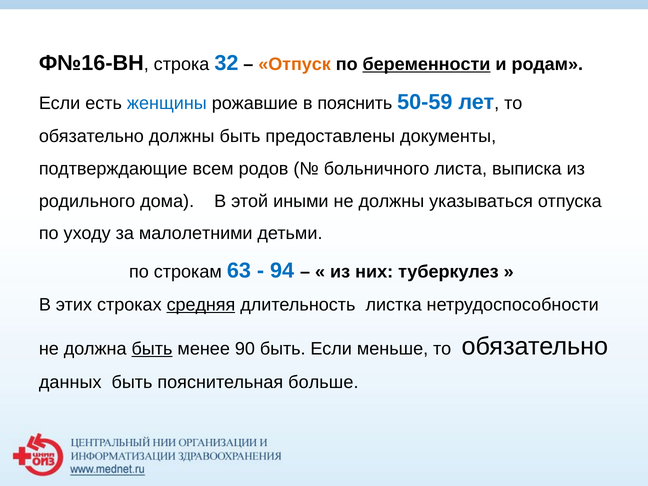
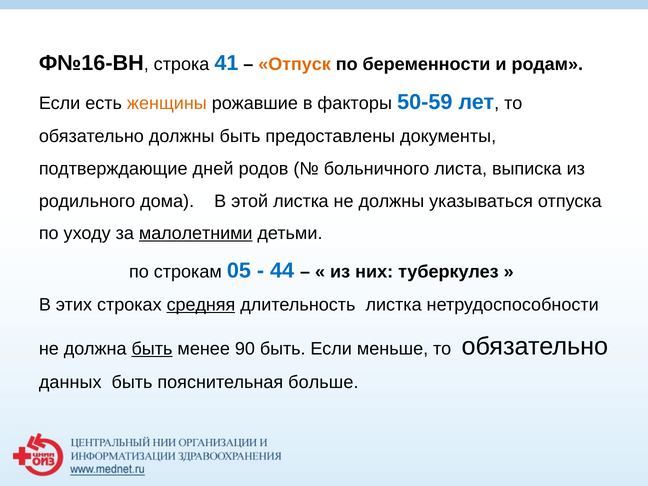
32: 32 -> 41 (226, 63)
беременности underline: present -> none (426, 64)
женщины colour: blue -> orange (167, 103)
пояснить: пояснить -> факторы (355, 103)
всем: всем -> дней (213, 169)
этой иными: иными -> листка (301, 201)
малолетними underline: none -> present (196, 233)
63: 63 -> 05 (239, 270)
94: 94 -> 44 (282, 270)
